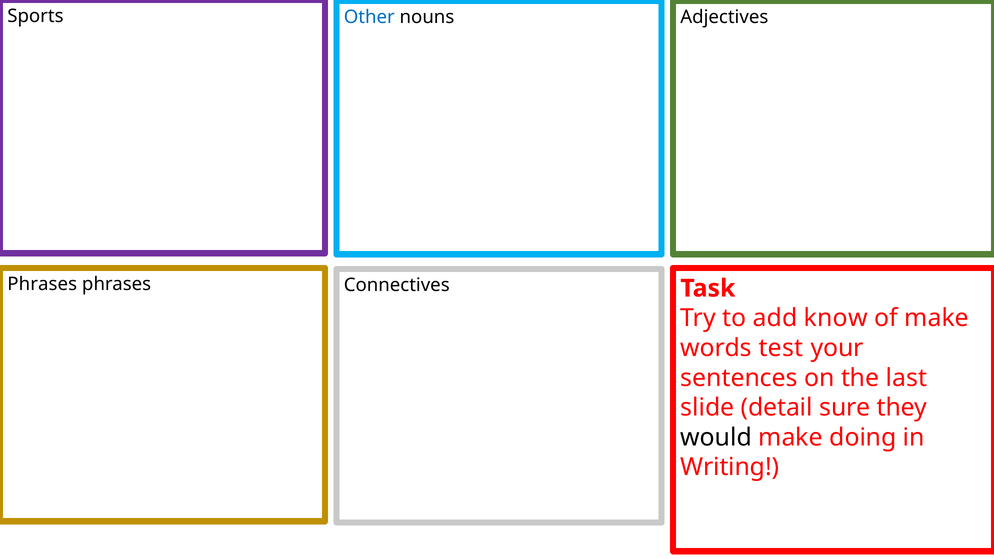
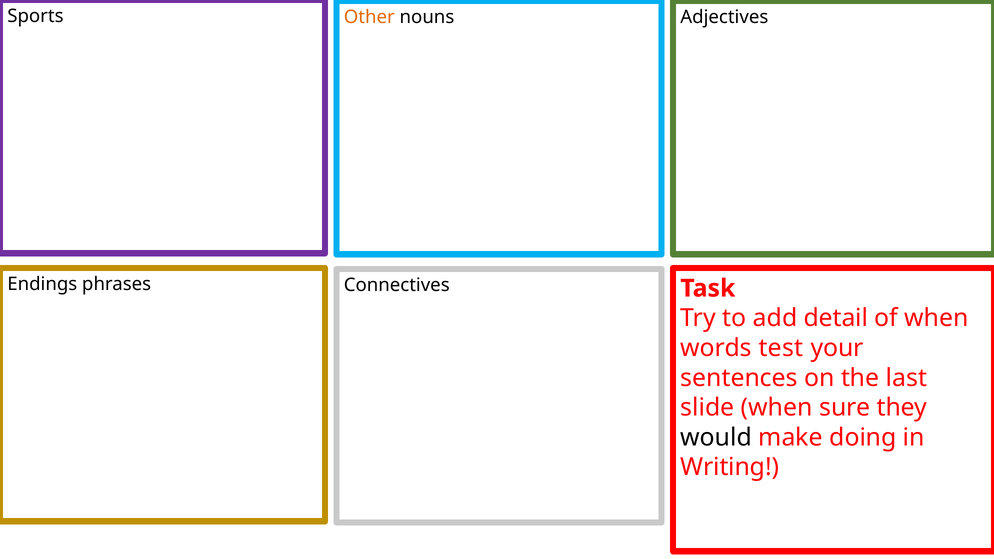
Other colour: blue -> orange (369, 17)
Phrases: Phrases -> Endings (42, 284)
know: know -> detail (836, 318)
of make: make -> when (937, 318)
slide detail: detail -> when (777, 408)
